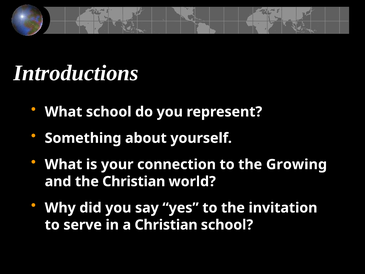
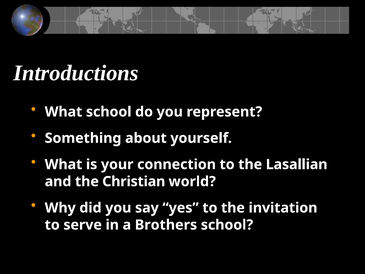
Growing: Growing -> Lasallian (297, 164)
a Christian: Christian -> Brothers (166, 225)
